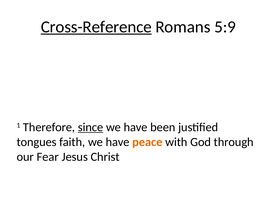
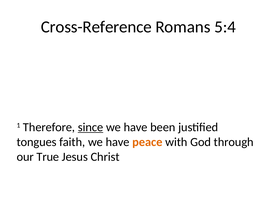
Cross-Reference underline: present -> none (96, 27)
5:9: 5:9 -> 5:4 (225, 27)
Fear: Fear -> True (48, 157)
